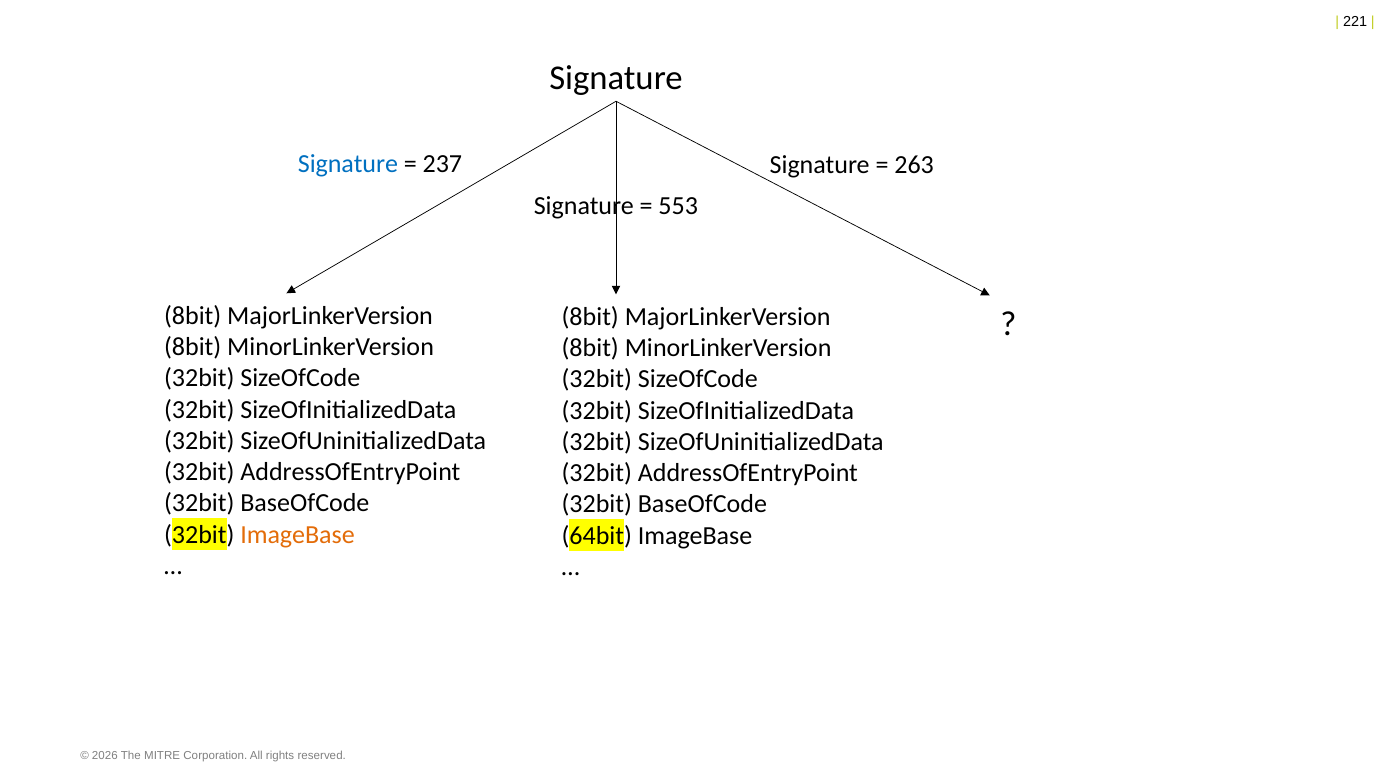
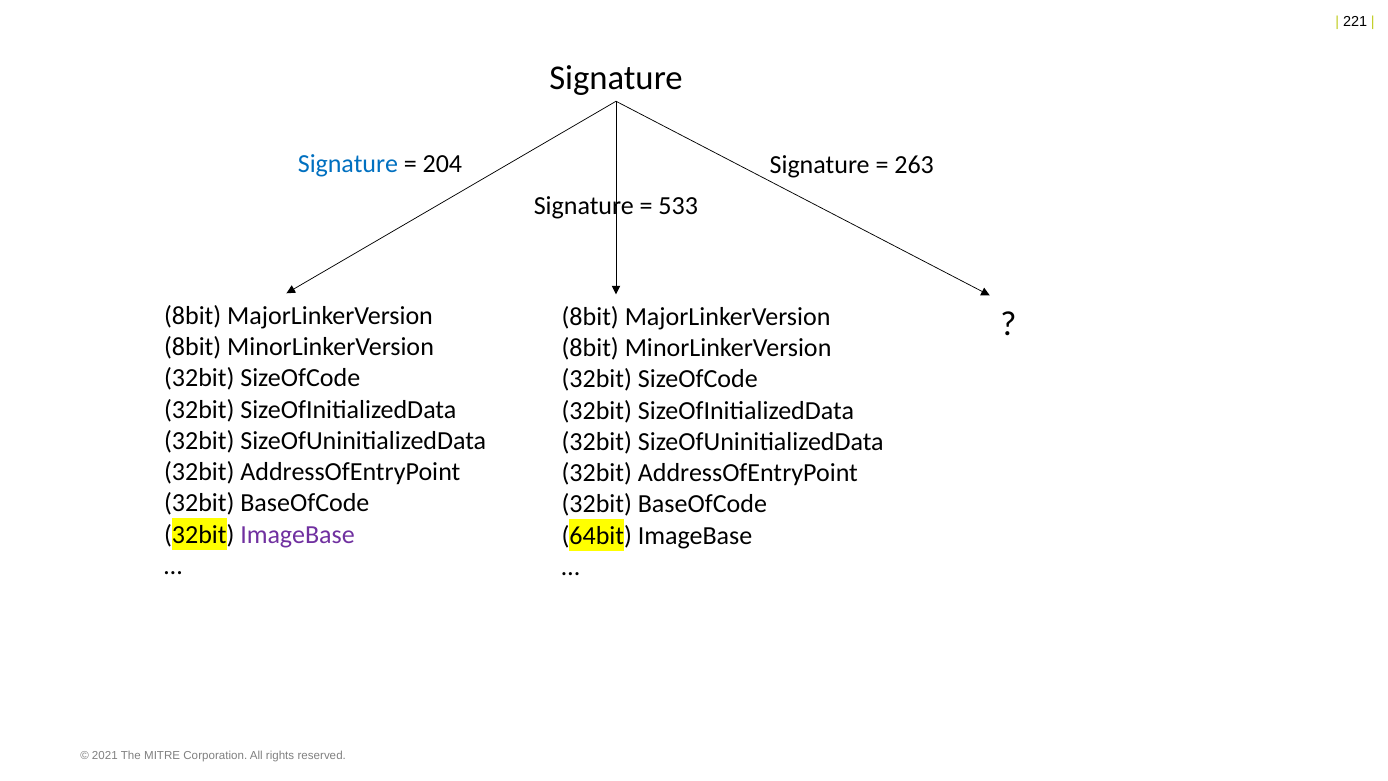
237: 237 -> 204 (442, 164)
553: 553 -> 533 (678, 206)
ImageBase colour: orange -> purple (297, 534)
2026: 2026 -> 2021 (105, 755)
